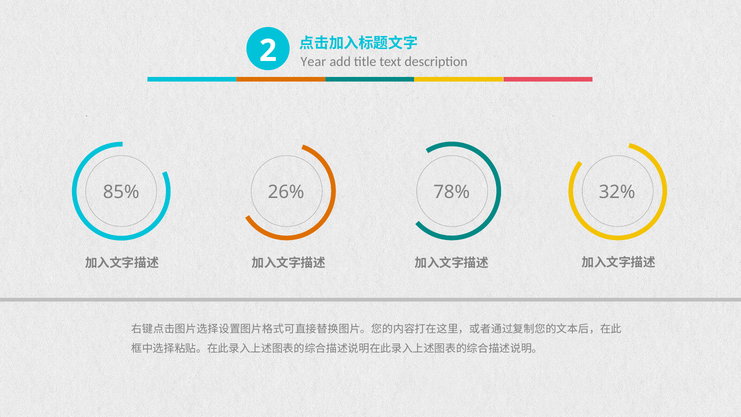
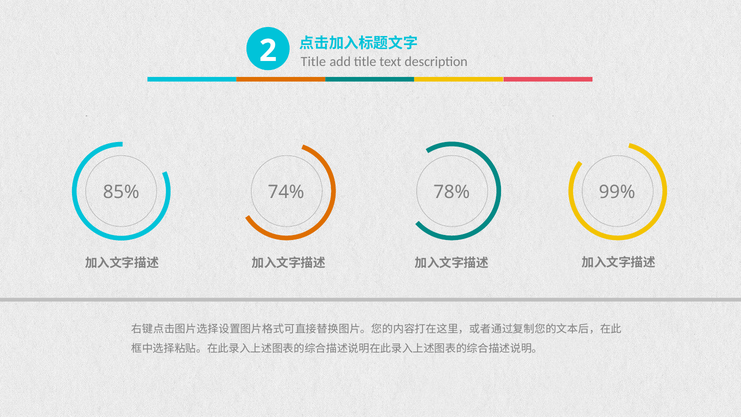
Year: Year -> Title (313, 62)
26%: 26% -> 74% (286, 192)
32%: 32% -> 99% (617, 192)
